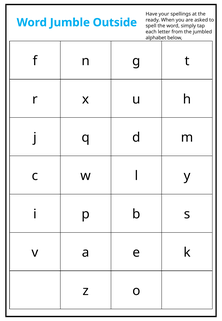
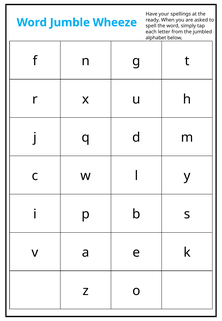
Outside: Outside -> Wheeze (115, 22)
